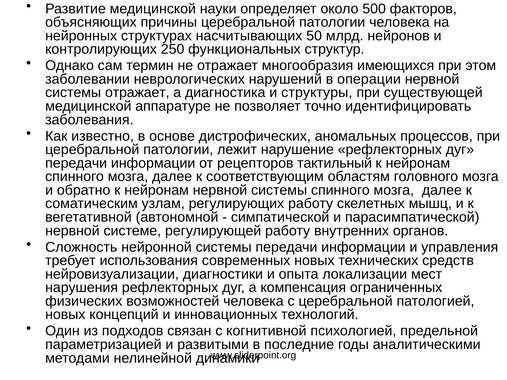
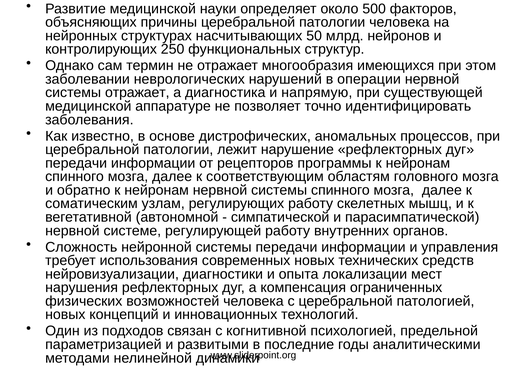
структуры: структуры -> напрямую (317, 93)
тактильный: тактильный -> программы (334, 163)
